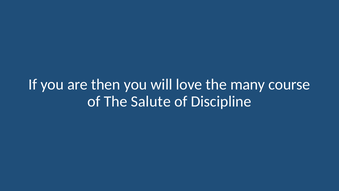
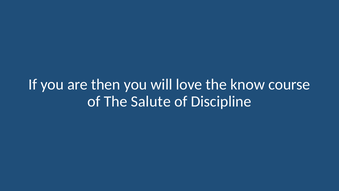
many: many -> know (248, 84)
